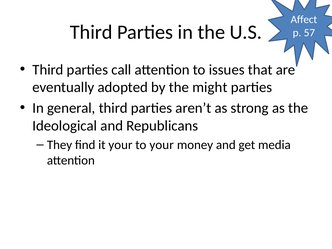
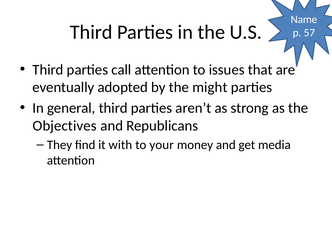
Affect: Affect -> Name (304, 19)
Ideological: Ideological -> Objectives (65, 126)
it your: your -> with (120, 145)
